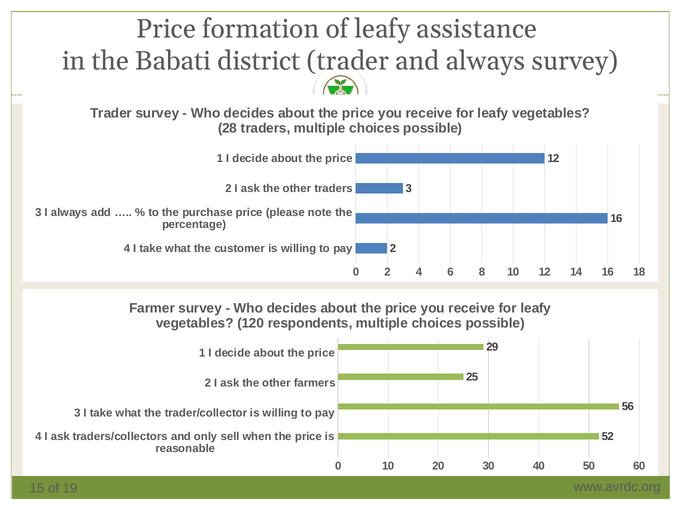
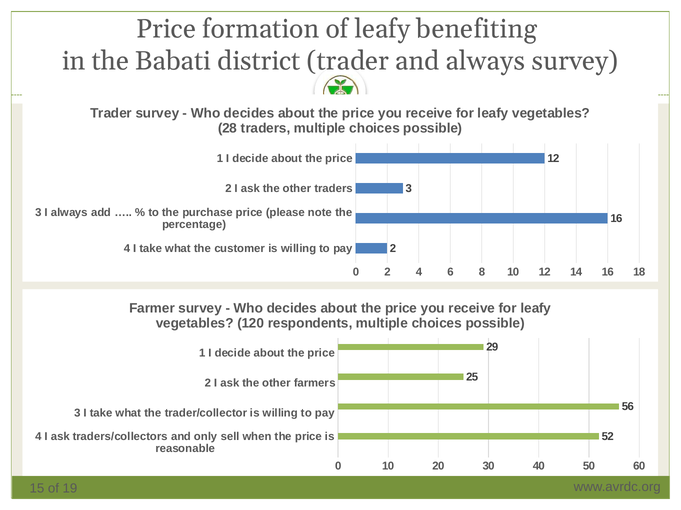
assistance: assistance -> benefiting (477, 29)
